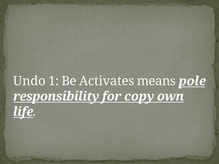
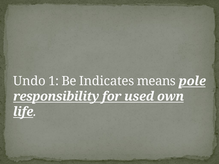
Activates: Activates -> Indicates (107, 81)
copy: copy -> used (139, 97)
